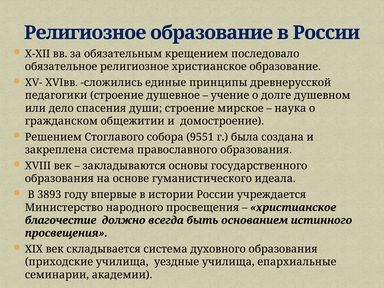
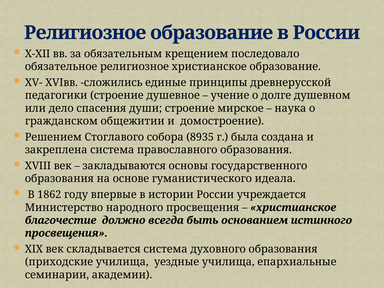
9551: 9551 -> 8935 (200, 137)
3893: 3893 -> 1862 (49, 195)
